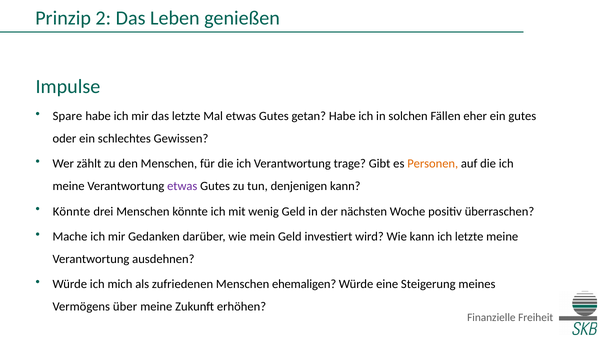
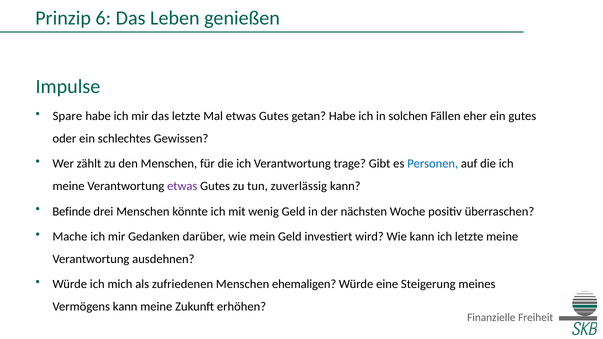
2: 2 -> 6 (103, 18)
Personen colour: orange -> blue (433, 164)
denjenigen: denjenigen -> zuverlässig (299, 186)
Könnte: Könnte -> Befinde (72, 211)
Vermögens über: über -> kann (125, 307)
